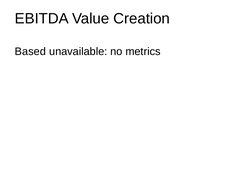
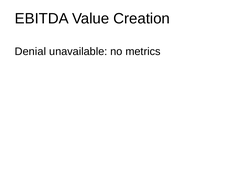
Based: Based -> Denial (30, 51)
